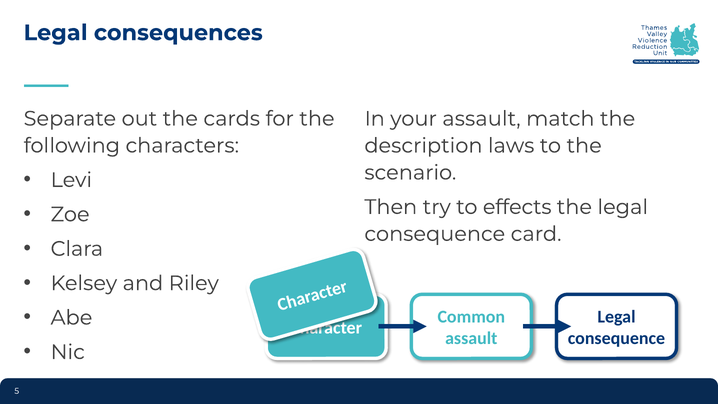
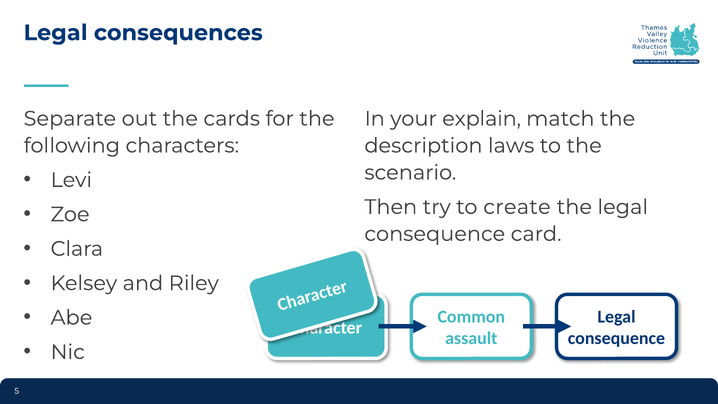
your assault: assault -> explain (482, 119)
effects: effects -> create (517, 207)
